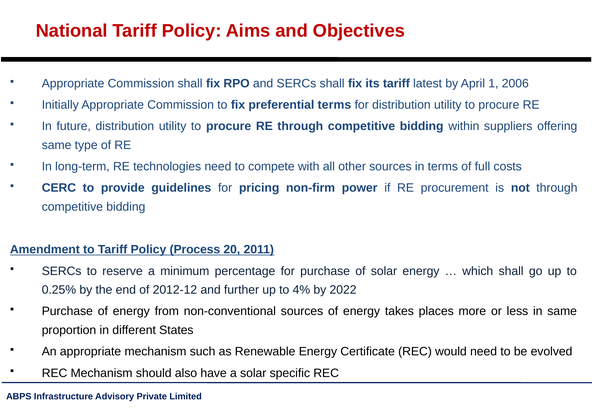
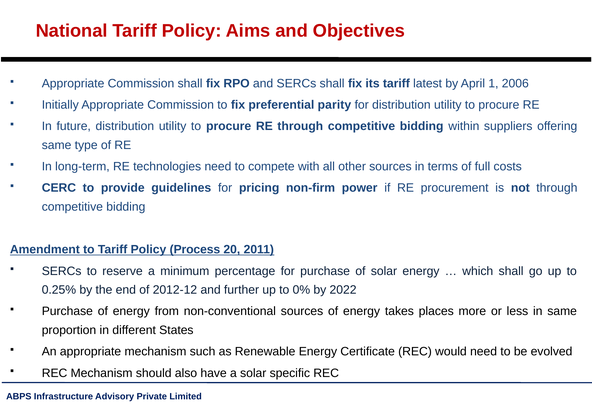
preferential terms: terms -> parity (334, 105)
4%: 4% -> 0% (301, 290)
